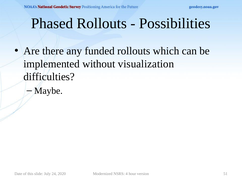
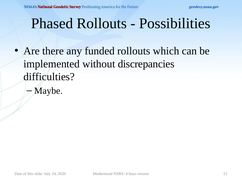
visualization: visualization -> discrepancies (146, 64)
